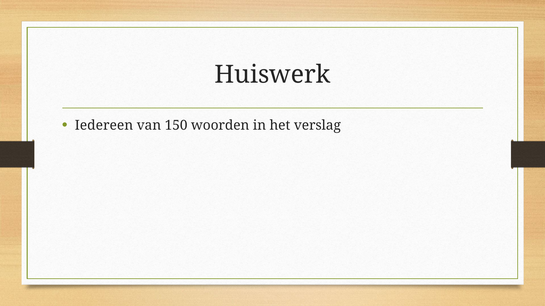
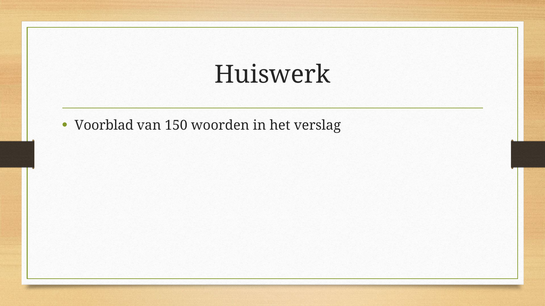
Iedereen: Iedereen -> Voorblad (104, 125)
